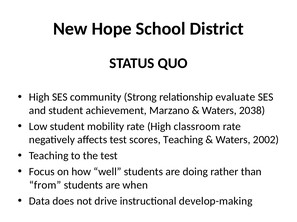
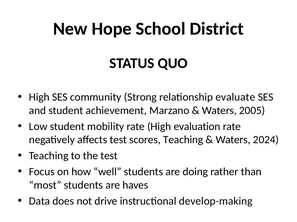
2038: 2038 -> 2005 (252, 111)
classroom: classroom -> evaluation (197, 127)
2002: 2002 -> 2024 (266, 140)
from: from -> most (45, 186)
when: when -> haves (135, 186)
